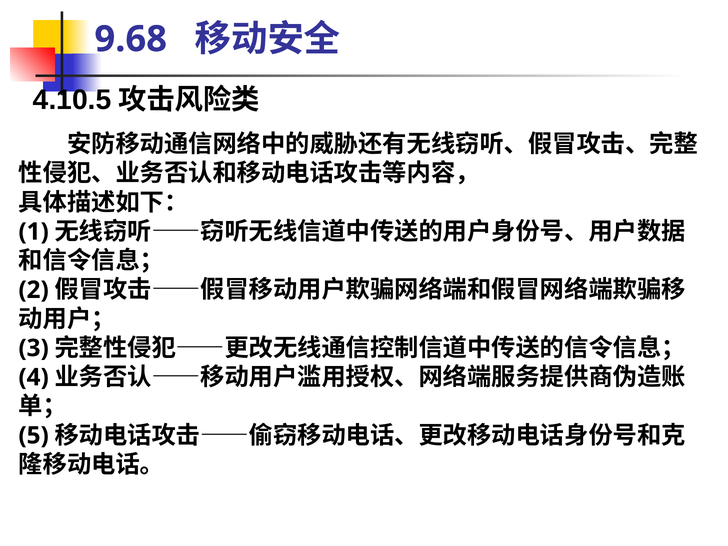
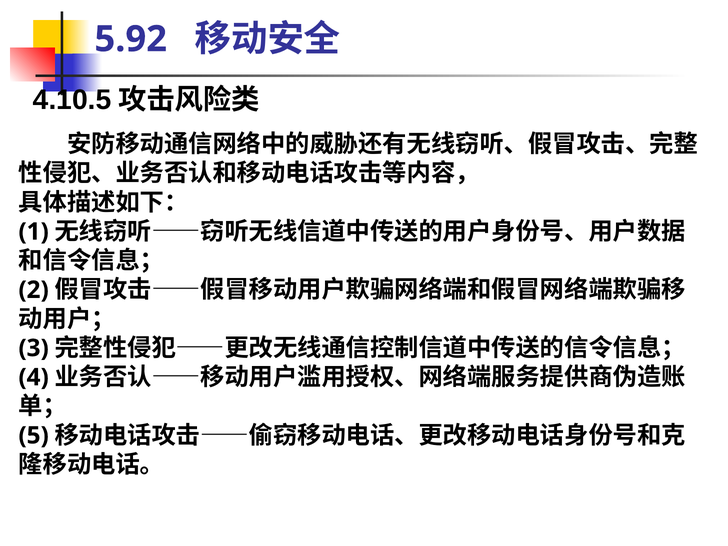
9.68: 9.68 -> 5.92 (131, 39)
